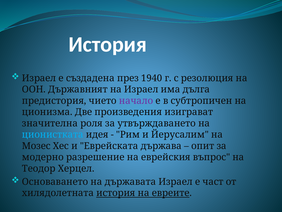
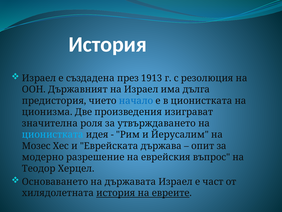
1940: 1940 -> 1913 (152, 78)
начало colour: purple -> blue (136, 100)
в субтропичен: субтропичен -> ционистката (201, 100)
